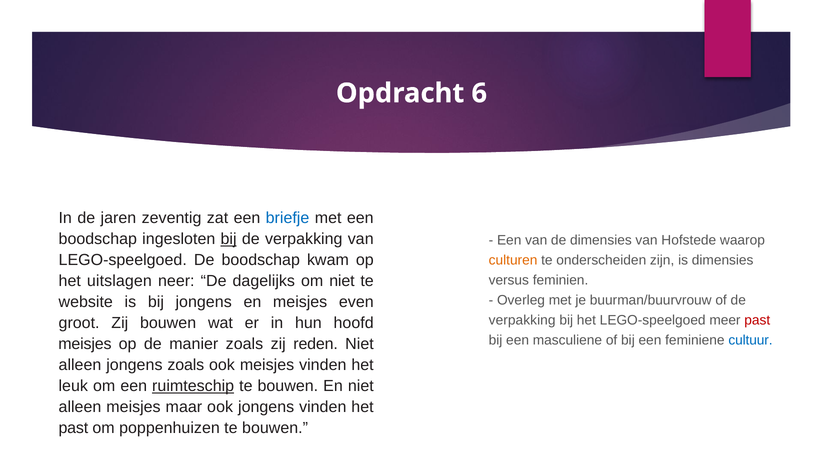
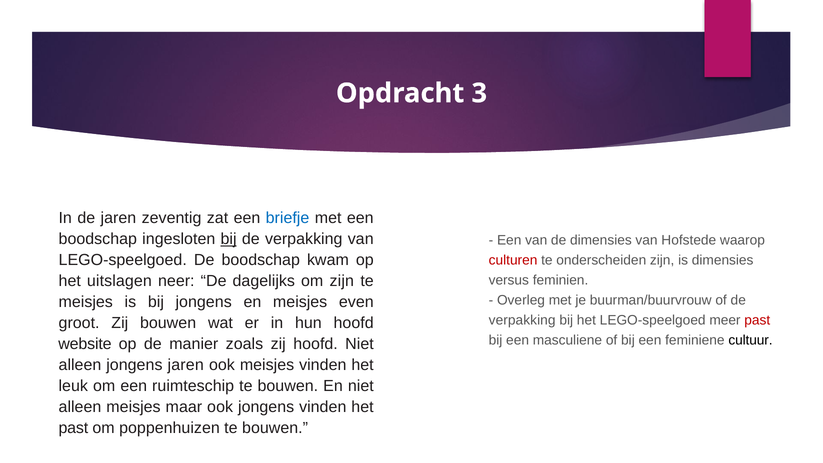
6: 6 -> 3 (479, 93)
culturen colour: orange -> red (513, 260)
om niet: niet -> zijn (342, 281)
website: website -> meisjes (86, 302)
cultuur colour: blue -> black (750, 340)
meisjes: meisjes -> website (85, 344)
zij reden: reden -> hoofd (316, 344)
jongens zoals: zoals -> jaren (186, 365)
ruimteschip underline: present -> none (193, 386)
